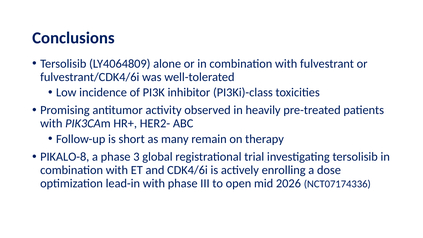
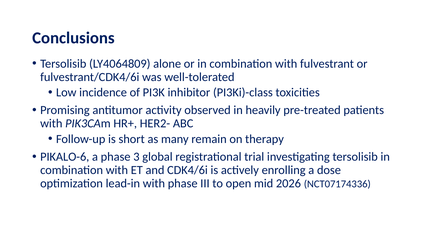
PIKALO-8: PIKALO-8 -> PIKALO-6 (65, 157)
